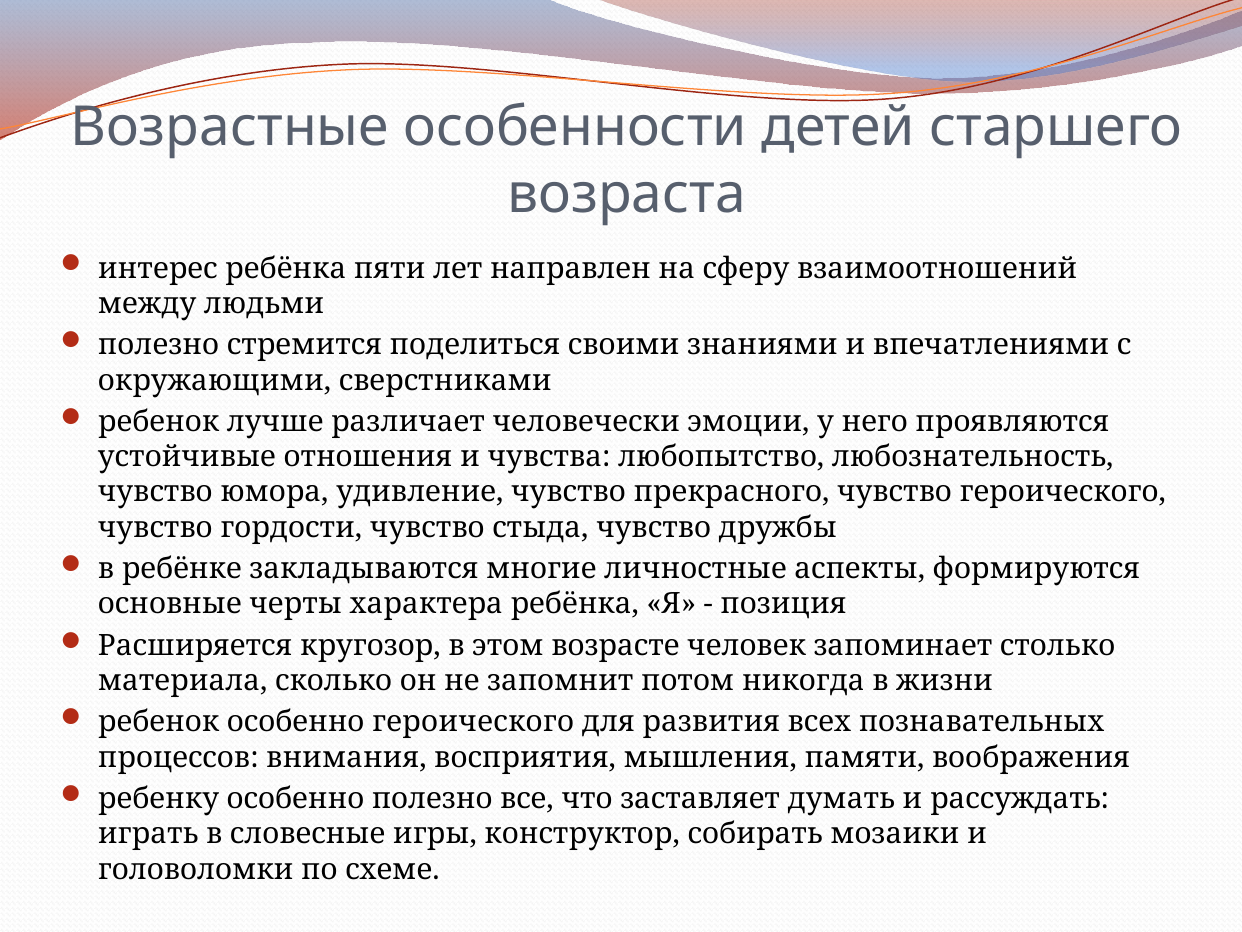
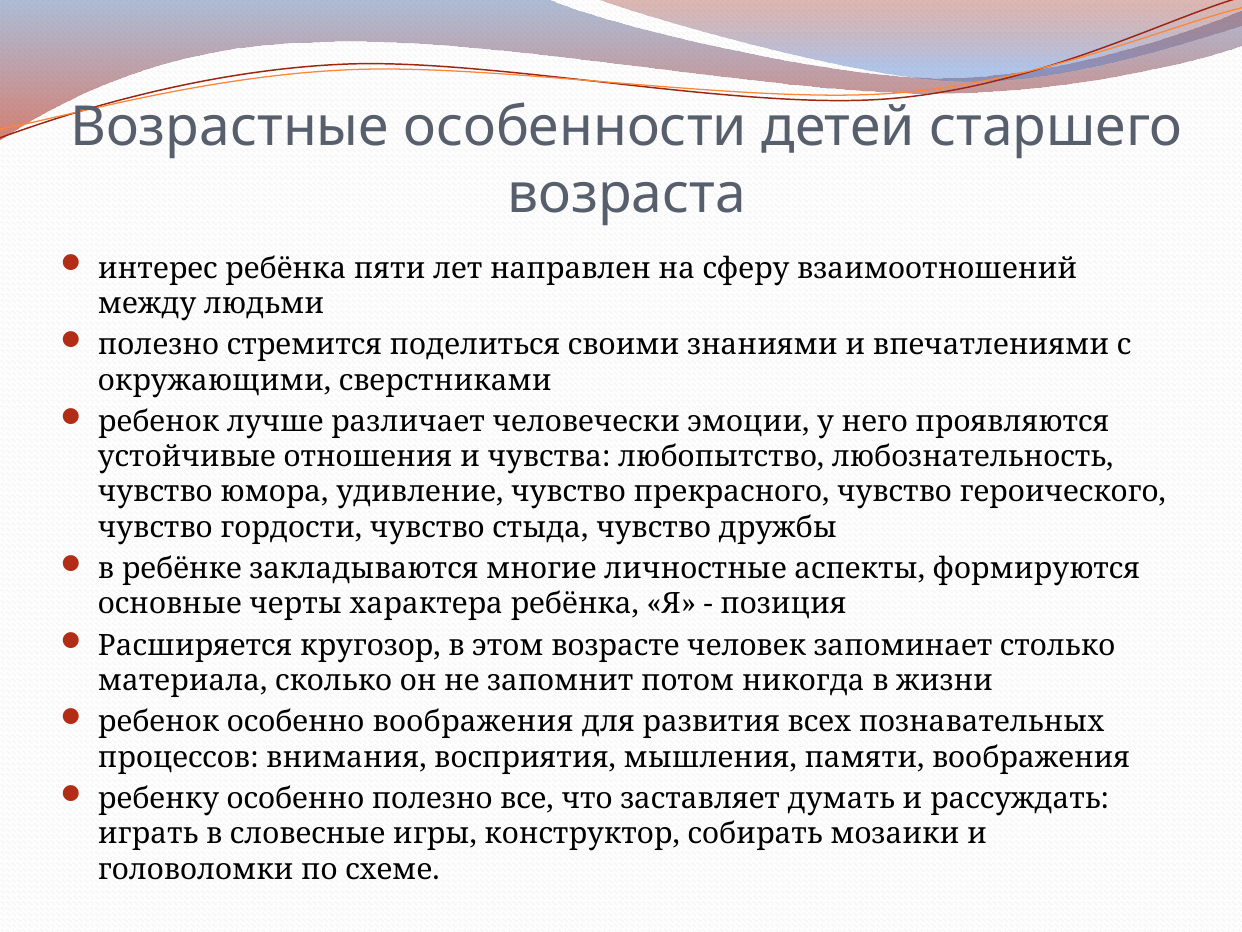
особенно героического: героического -> воображения (473, 722)
